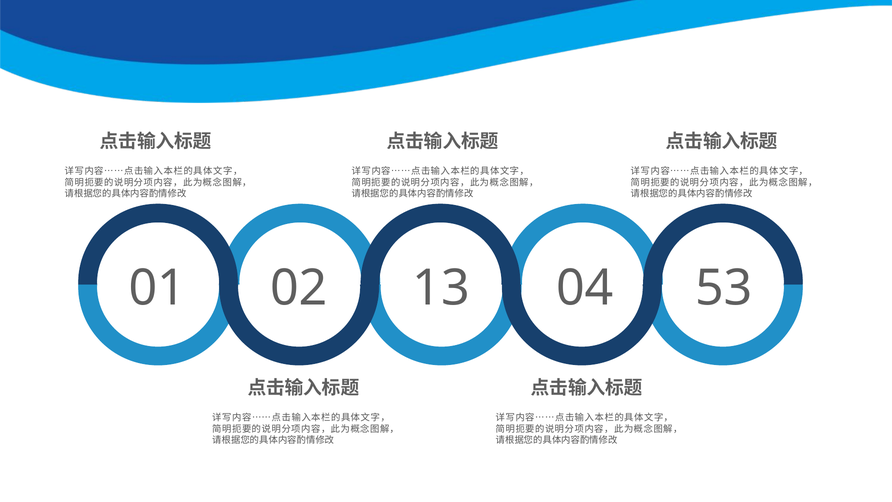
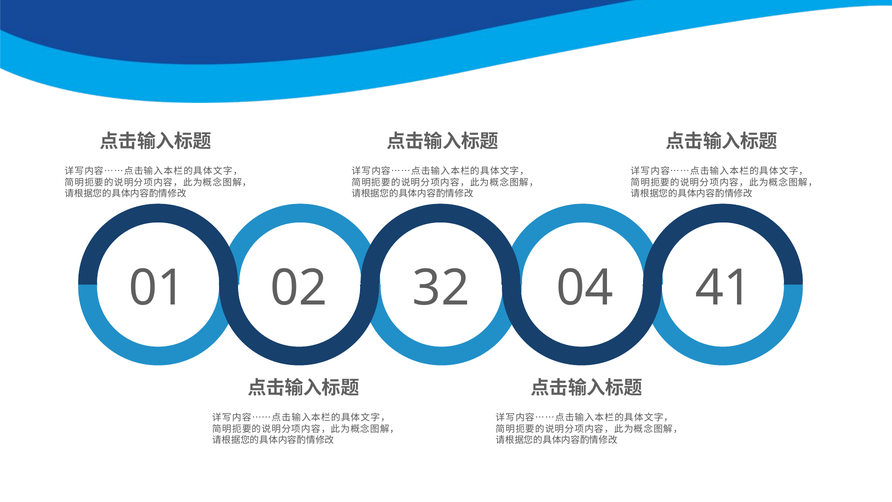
13: 13 -> 32 (441, 288)
53: 53 -> 41 (724, 288)
